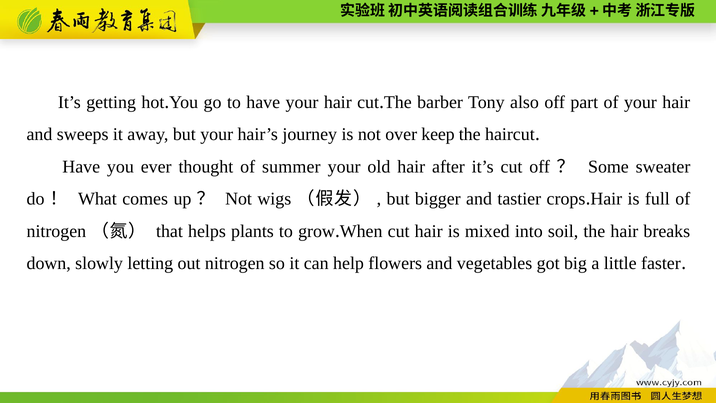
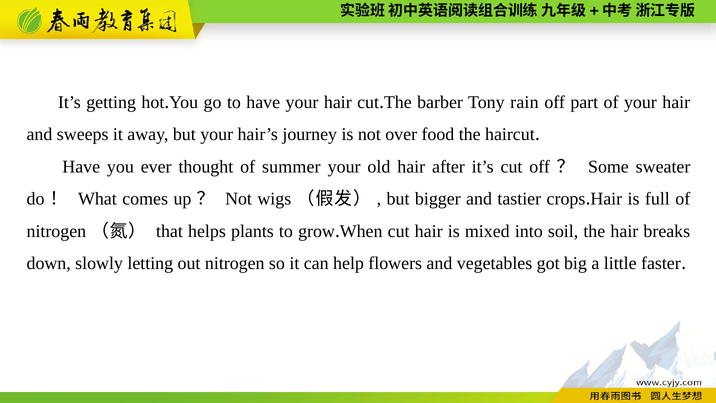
also: also -> rain (524, 102)
keep: keep -> food (438, 134)
